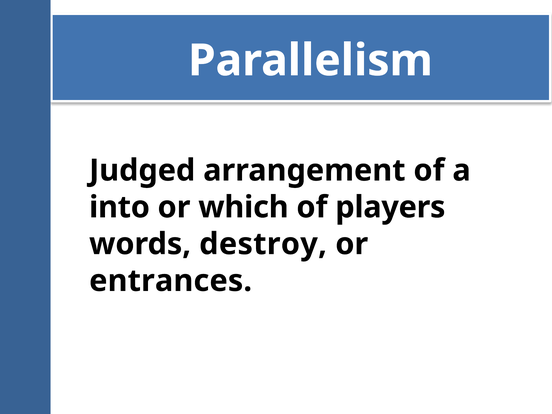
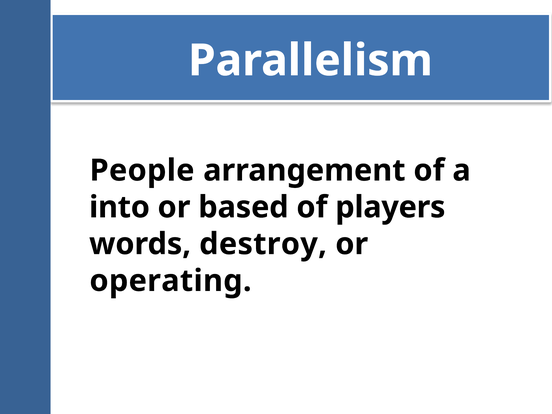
Judged: Judged -> People (142, 170)
which: which -> based (243, 207)
entrances: entrances -> operating (170, 281)
